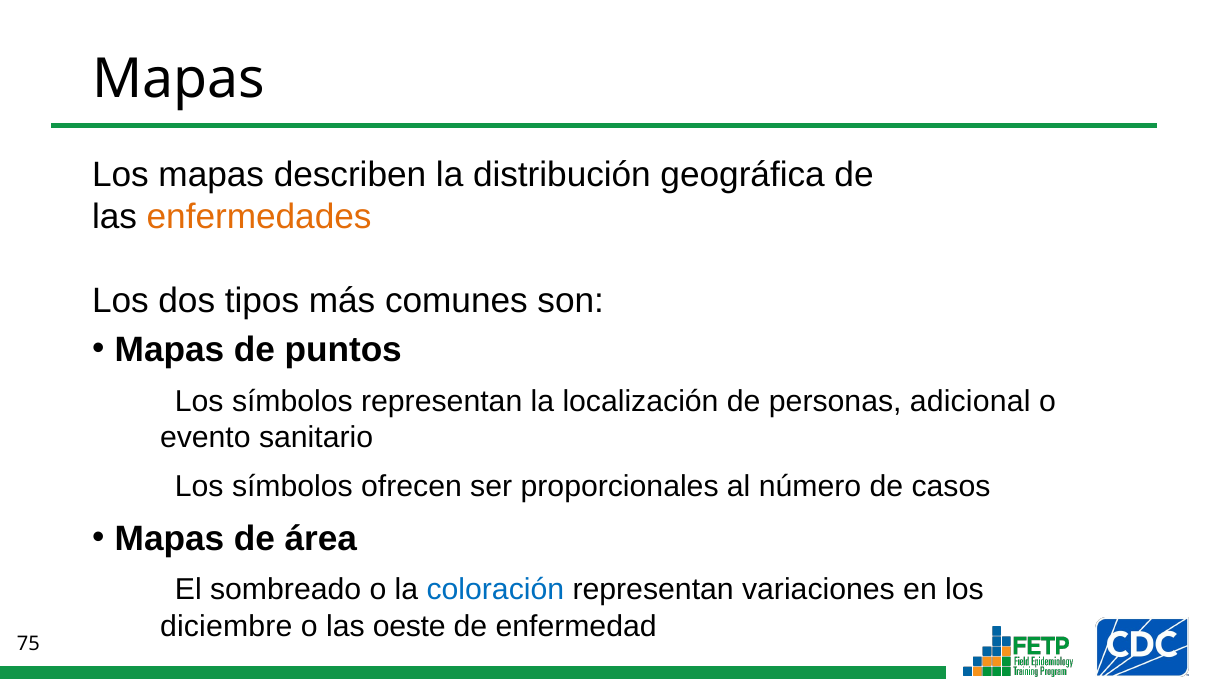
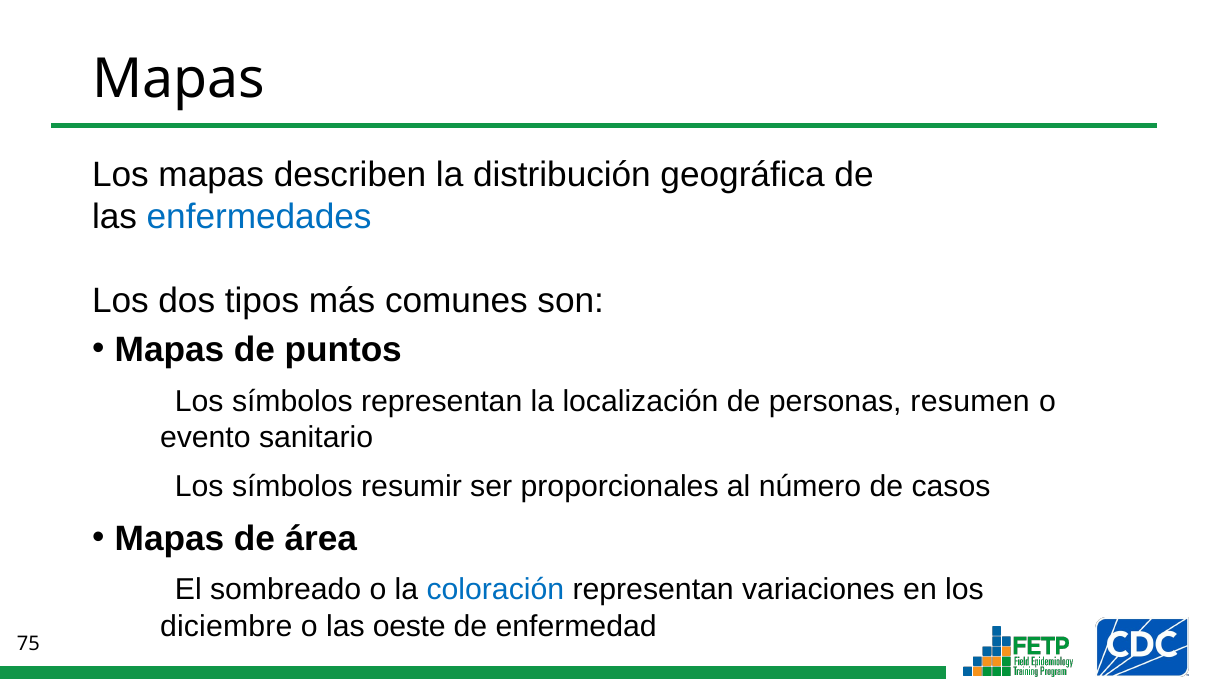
enfermedades colour: orange -> blue (259, 217)
adicional: adicional -> resumen (970, 402)
ofrecen: ofrecen -> resumir (412, 487)
